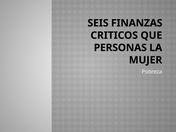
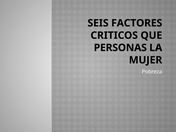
FINANZAS: FINANZAS -> FACTORES (137, 23)
